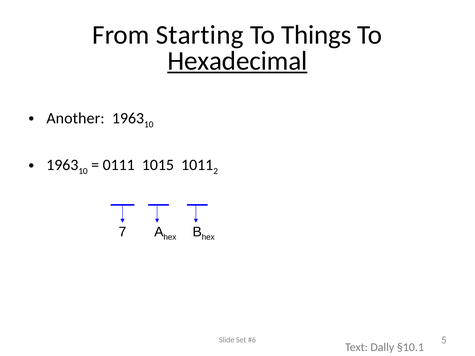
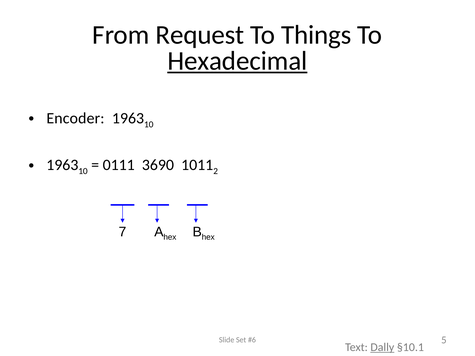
Starting: Starting -> Request (200, 35)
Another: Another -> Encoder (75, 118)
1015: 1015 -> 3690 (158, 165)
Dally underline: none -> present (382, 347)
